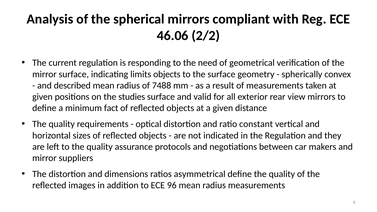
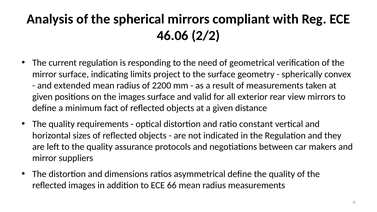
limits objects: objects -> project (167, 74)
described: described -> extended (72, 85)
7488: 7488 -> 2200 (162, 85)
the studies: studies -> images (132, 97)
96: 96 -> 66 (172, 185)
